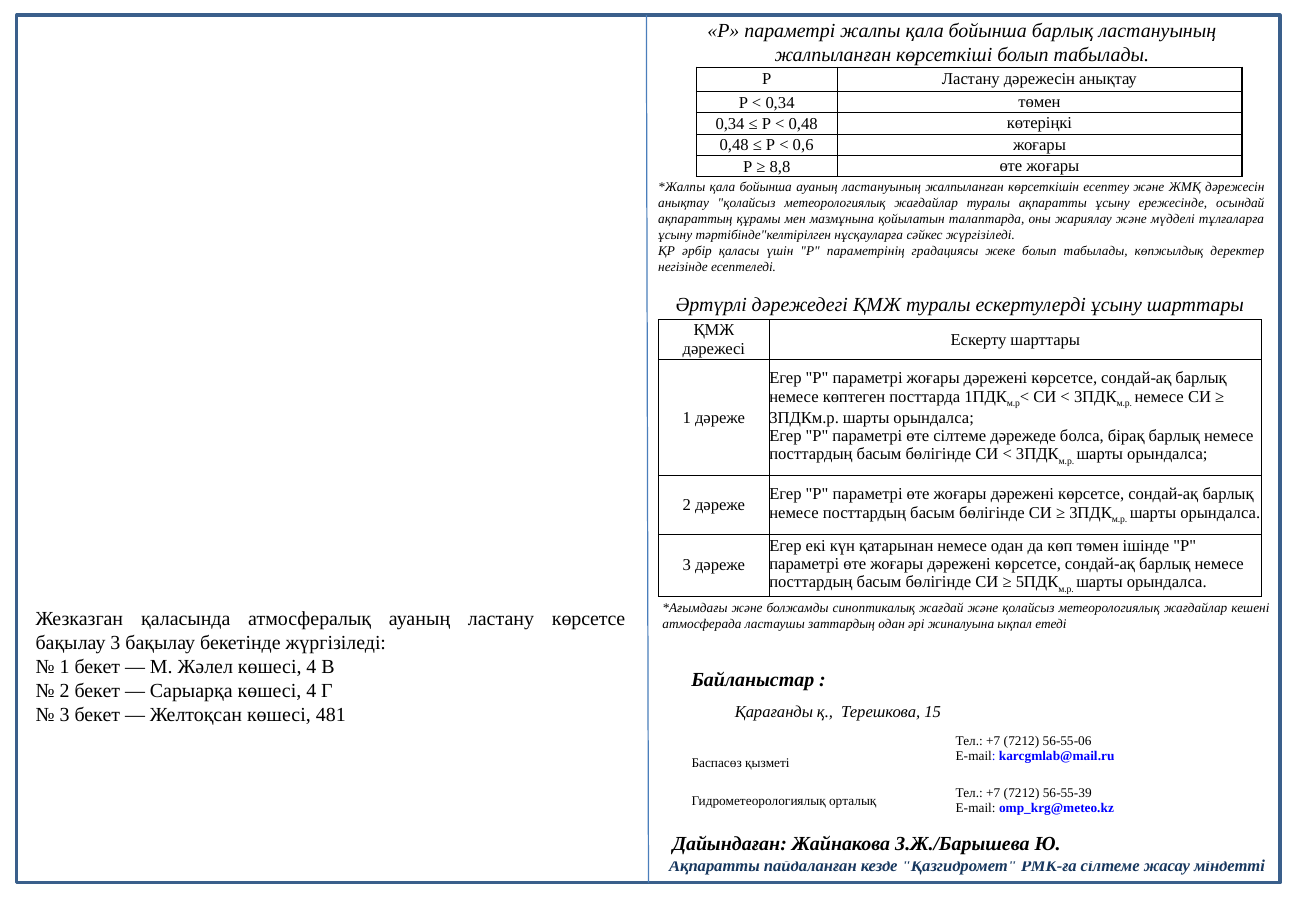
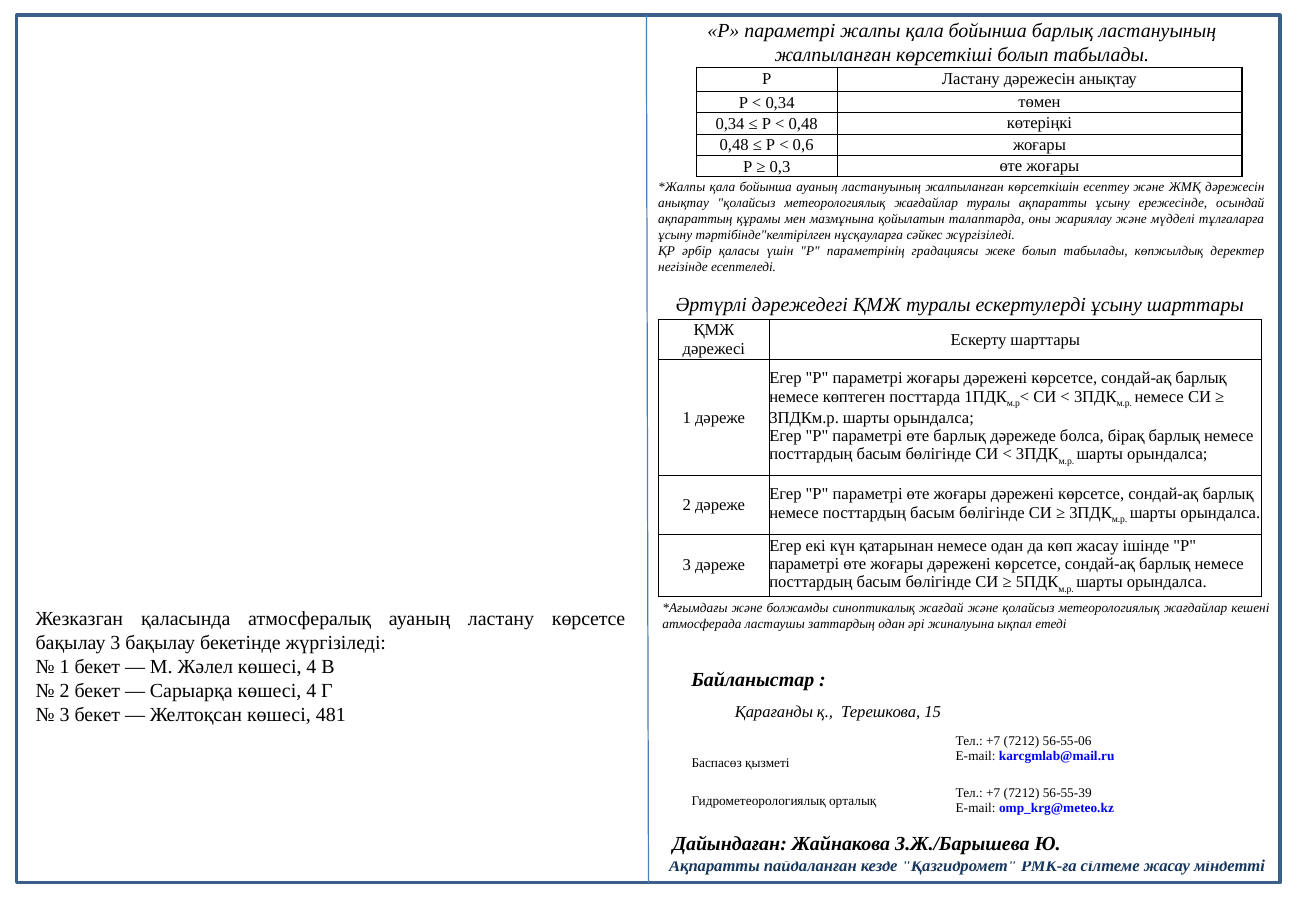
8,8: 8,8 -> 0,3 (780, 167)
өте сілтеме: сілтеме -> барлық (960, 436)
көп төмен: төмен -> жасау (1098, 546)
